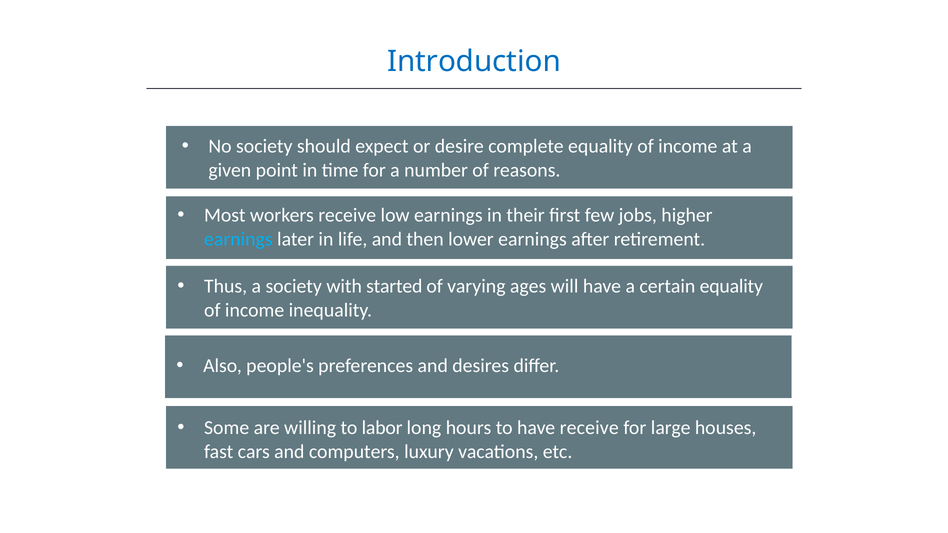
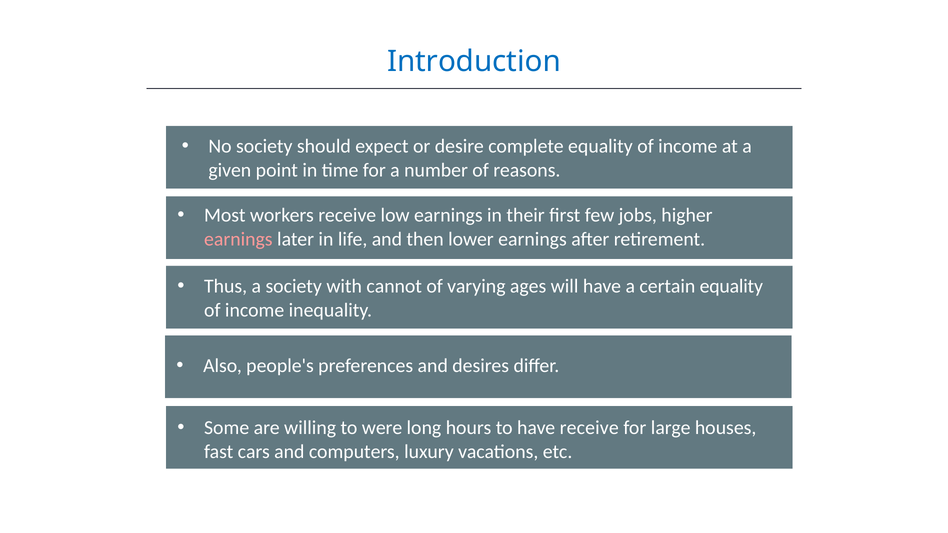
earnings colour: light blue -> pink (238, 239)
started: started -> cannot (394, 287)
labor: labor -> were (382, 428)
